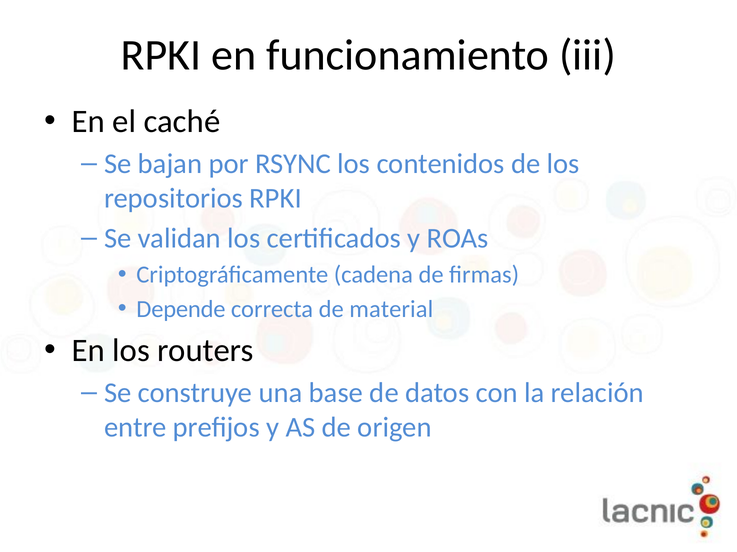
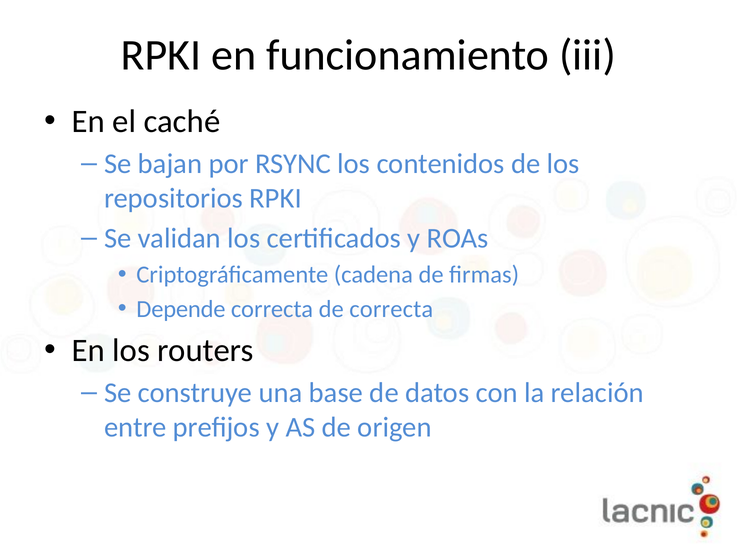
de material: material -> correcta (391, 310)
